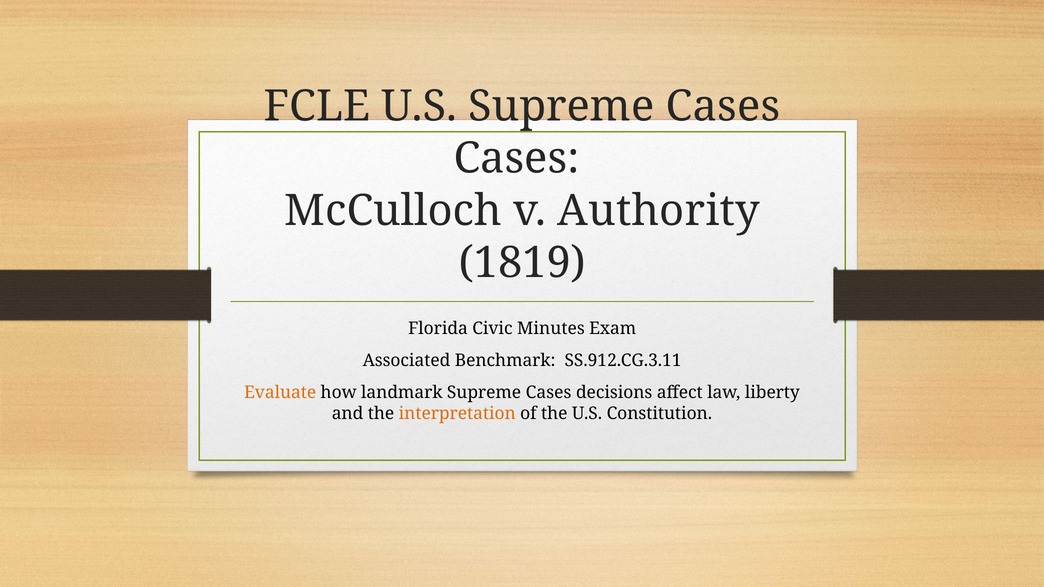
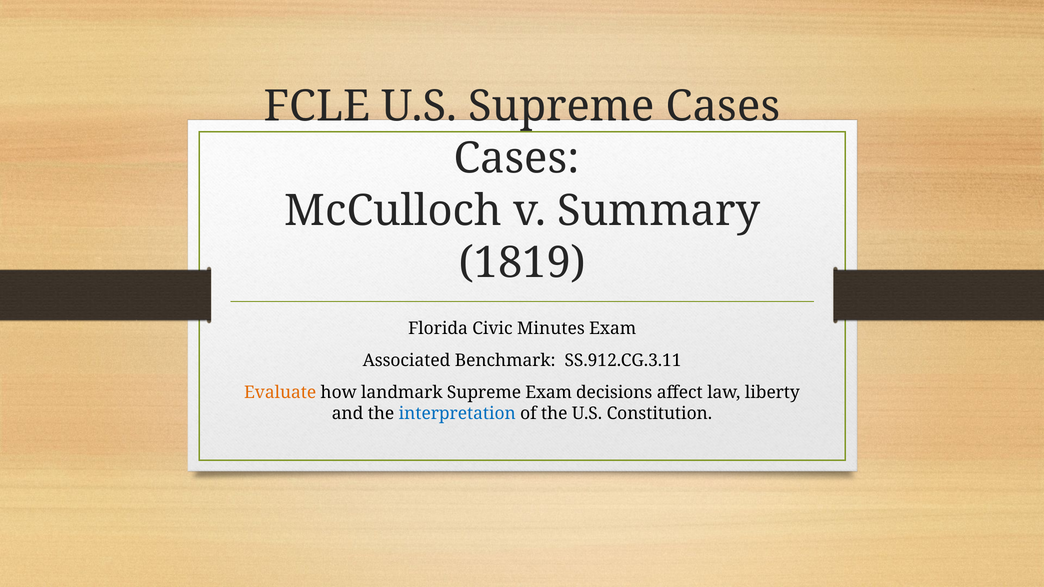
Authority: Authority -> Summary (659, 211)
landmark Supreme Cases: Cases -> Exam (549, 393)
interpretation colour: orange -> blue (457, 414)
